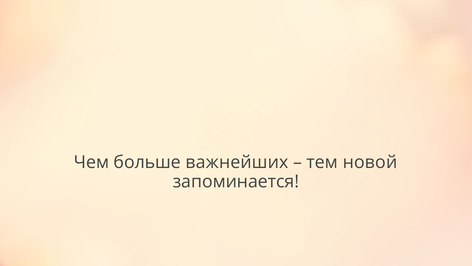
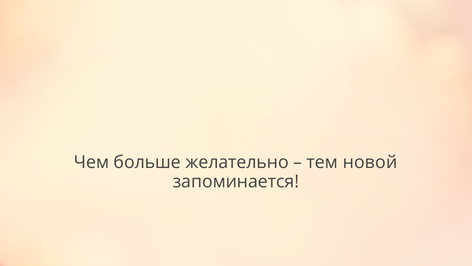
важнейших: важнейших -> желательно (237, 162)
